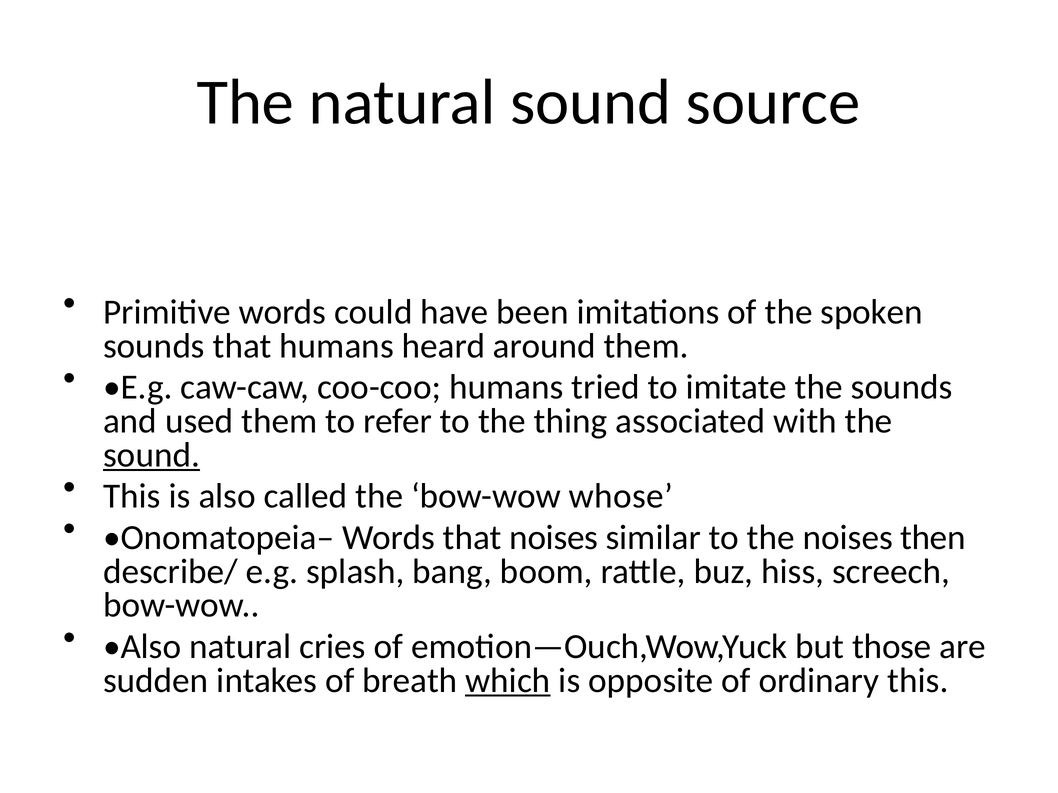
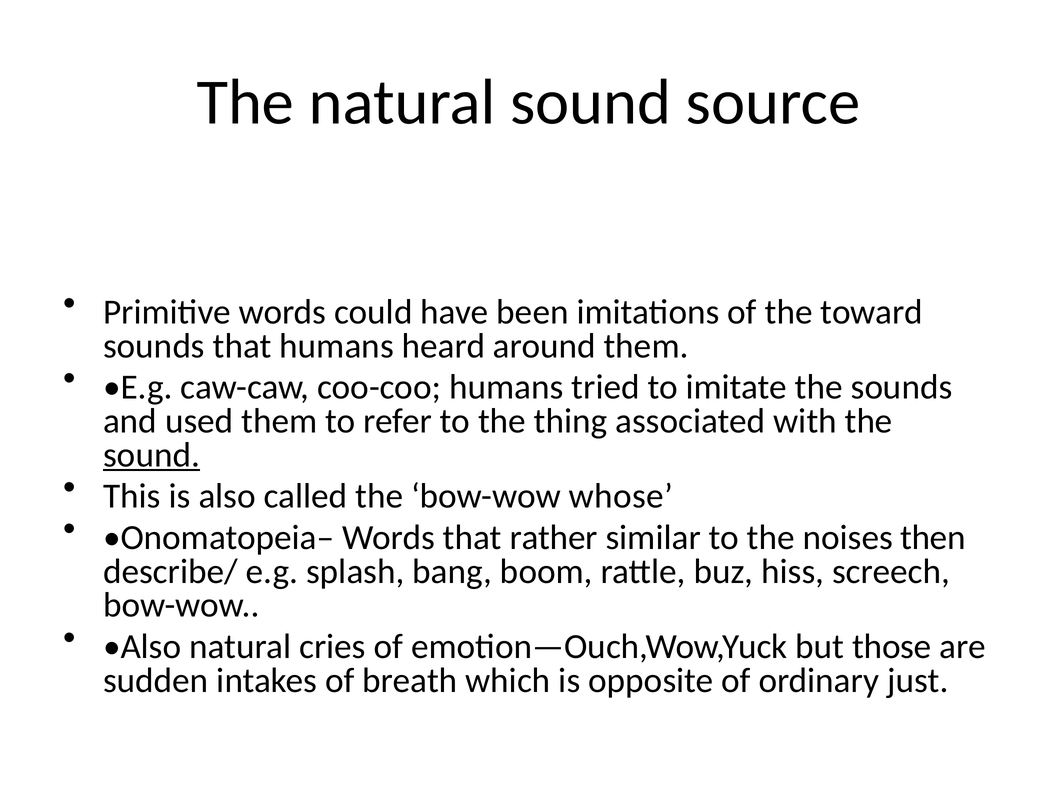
spoken: spoken -> toward (872, 312)
that noises: noises -> rather (554, 538)
which underline: present -> none (508, 681)
ordinary this: this -> just (918, 681)
